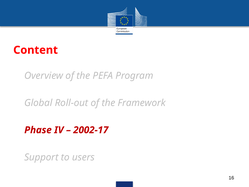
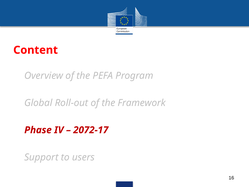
2002-17: 2002-17 -> 2072-17 (91, 130)
